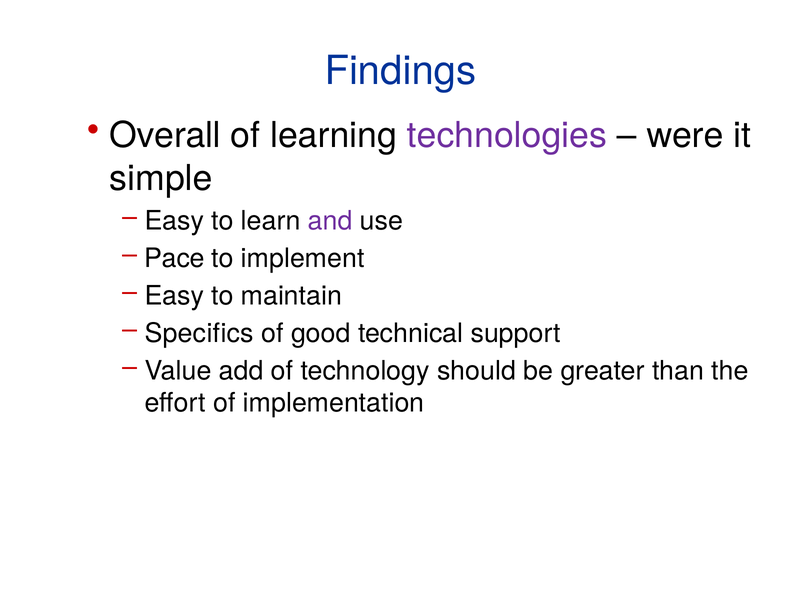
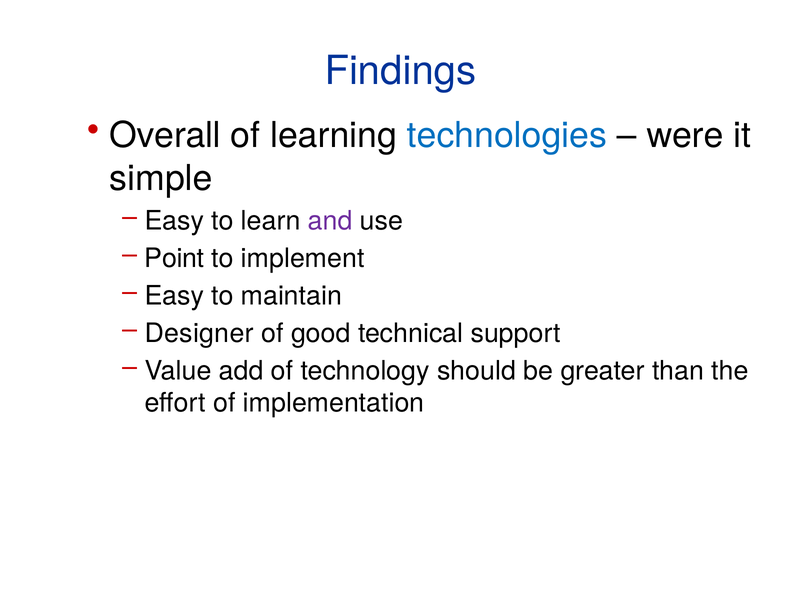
technologies colour: purple -> blue (507, 136)
Pace: Pace -> Point (174, 258)
Specifics: Specifics -> Designer (199, 333)
